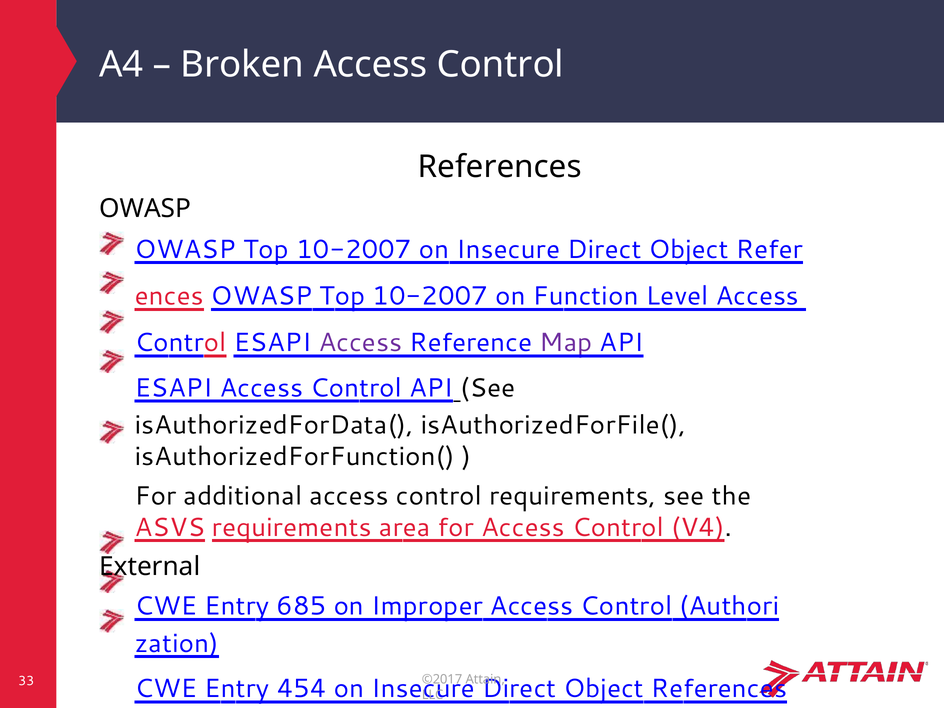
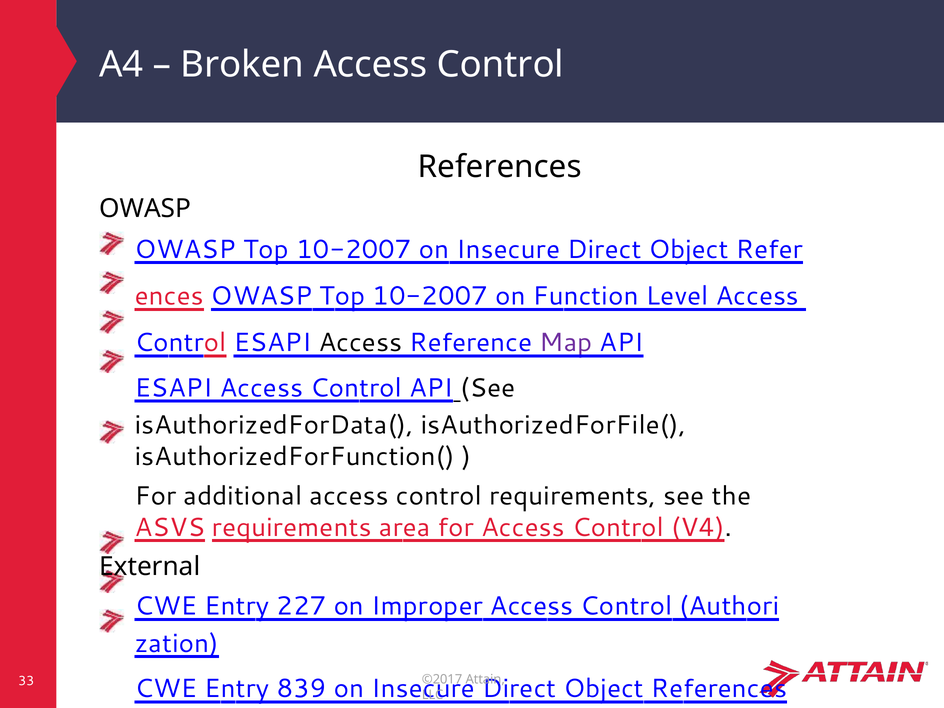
Access colour: purple -> black (360, 343)
685: 685 -> 227 (301, 606)
454: 454 -> 839 (302, 689)
